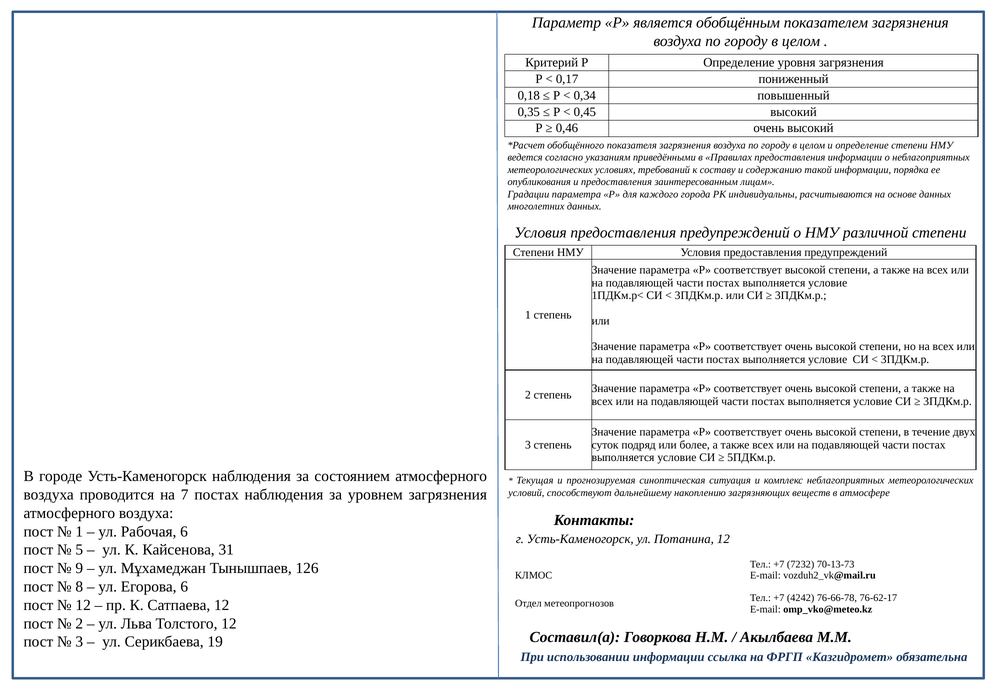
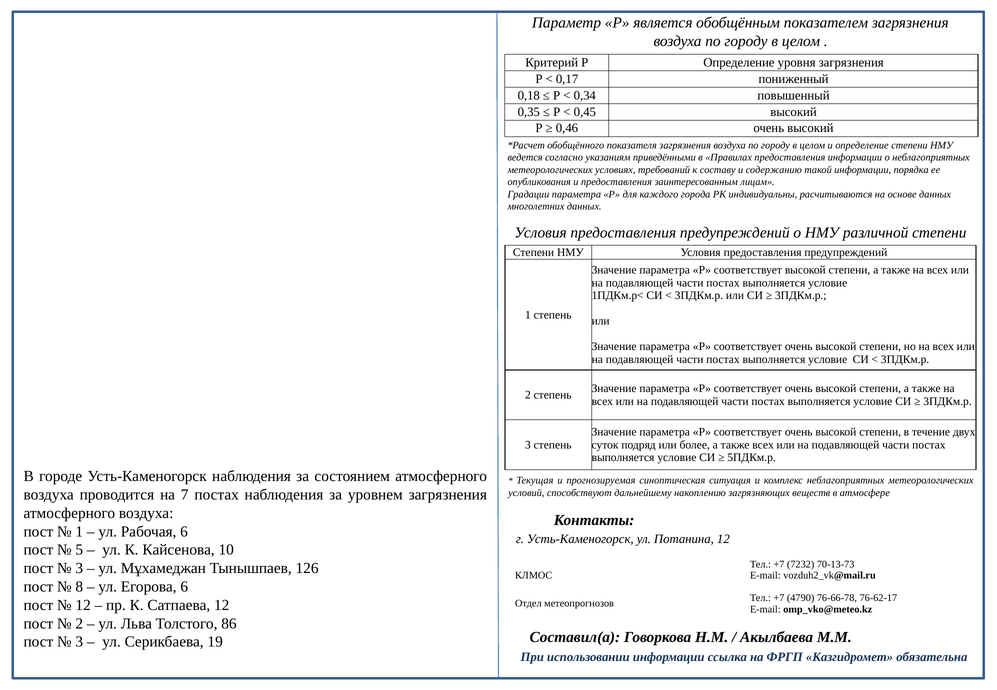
31: 31 -> 10 (226, 550)
9: 9 -> 3 (79, 568)
4242: 4242 -> 4790 (801, 598)
Толстого 12: 12 -> 86 (229, 624)
